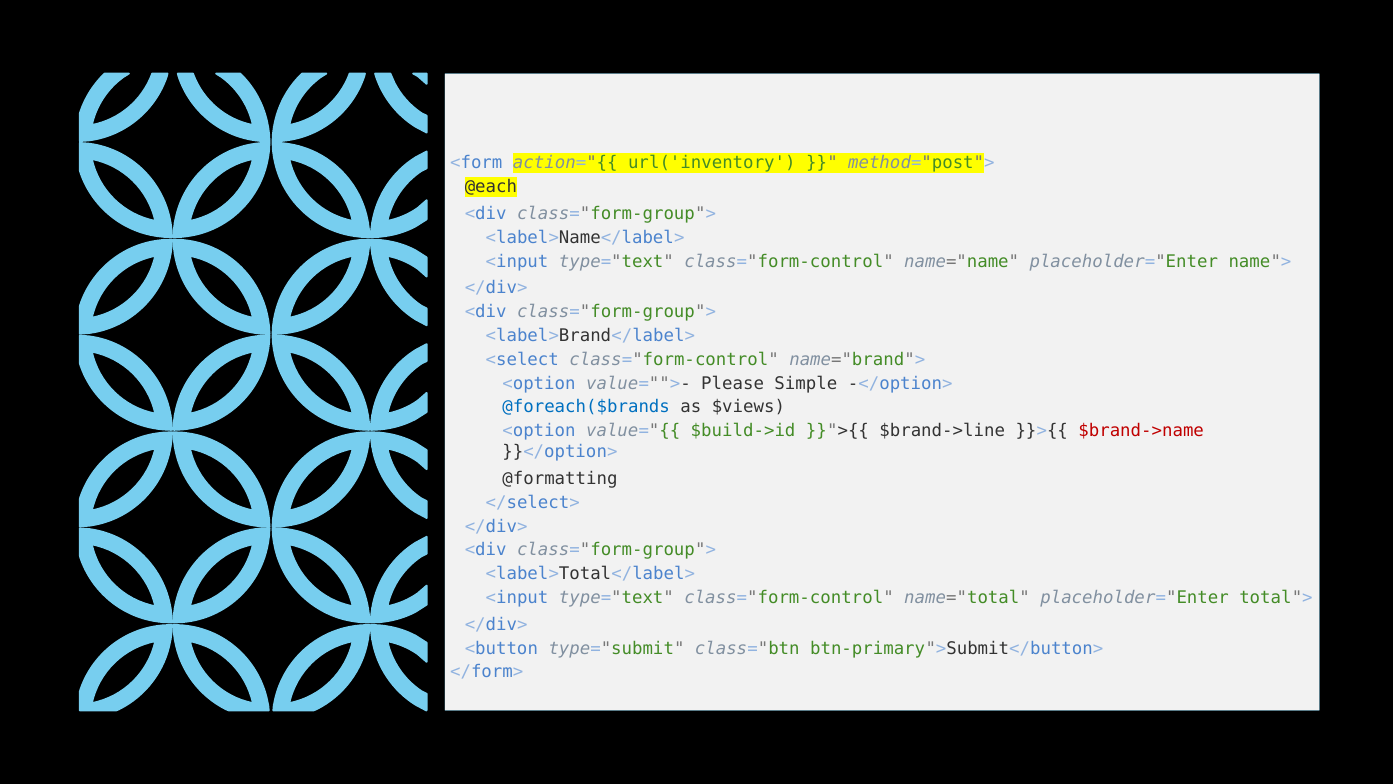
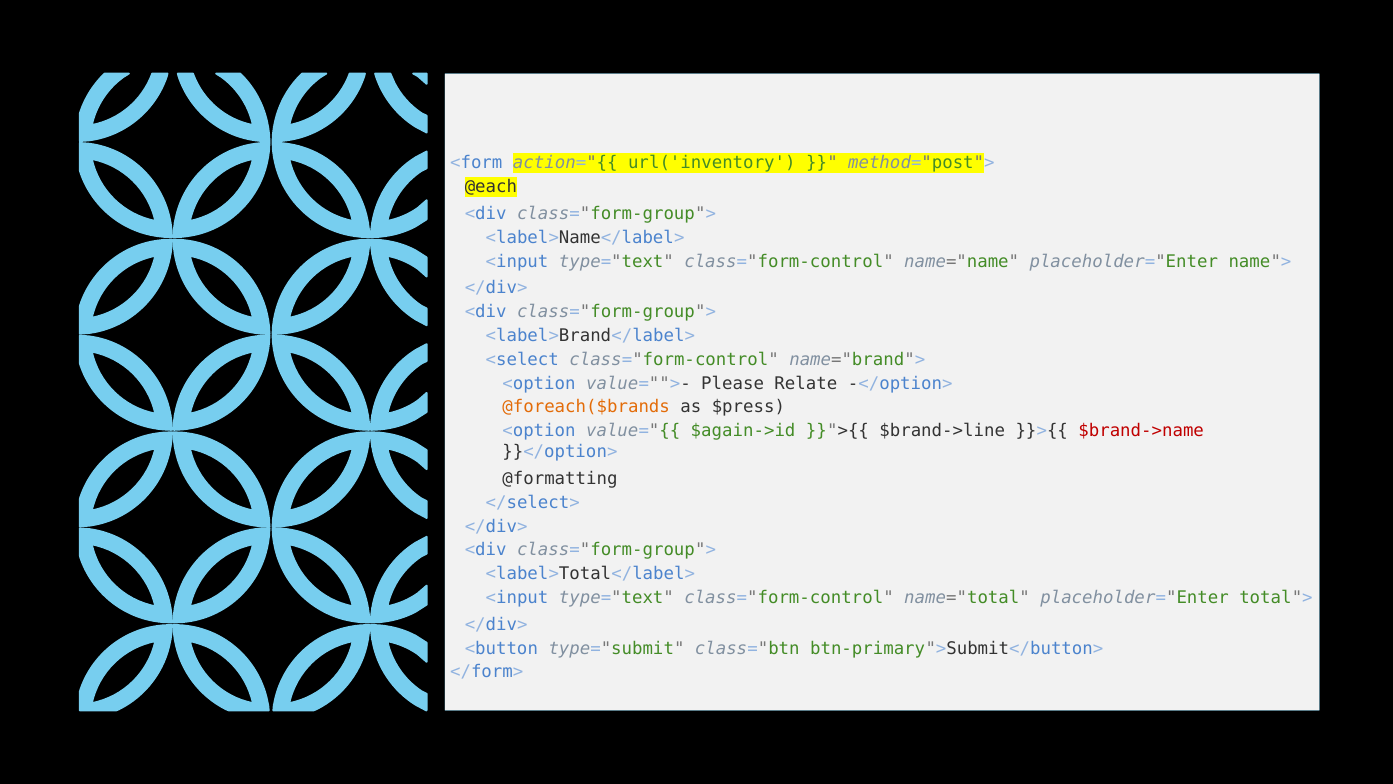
Simple: Simple -> Relate (806, 383)
@foreach($brands colour: blue -> orange (586, 407)
$views: $views -> $press (748, 407)
$build->id: $build->id -> $again->id (743, 431)
